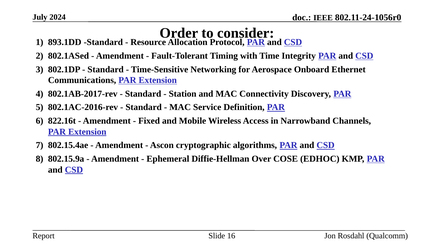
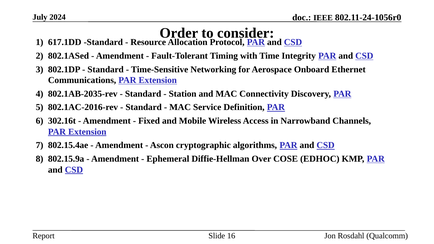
893.1DD: 893.1DD -> 617.1DD (65, 42)
802.1AB-2017-rev: 802.1AB-2017-rev -> 802.1AB-2035-rev (83, 94)
822.16t: 822.16t -> 302.16t (62, 121)
